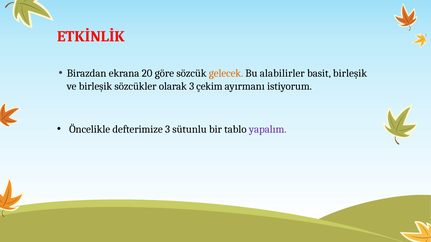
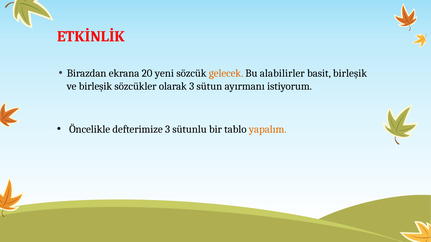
göre: göre -> yeni (164, 73)
çekim: çekim -> sütun (209, 86)
yapalım colour: purple -> orange (268, 129)
